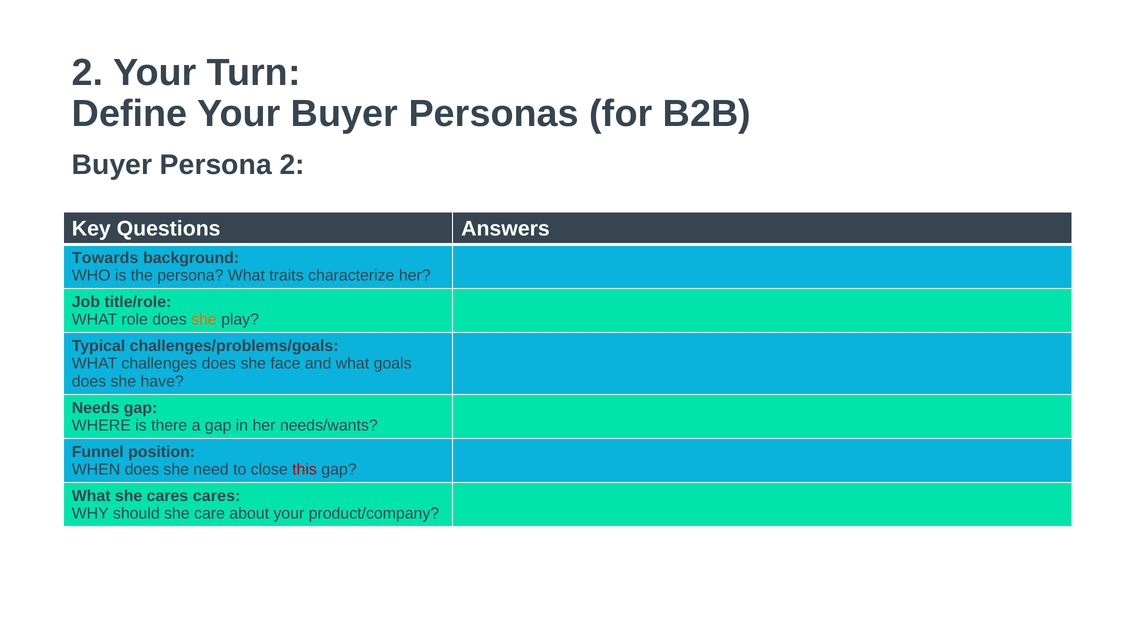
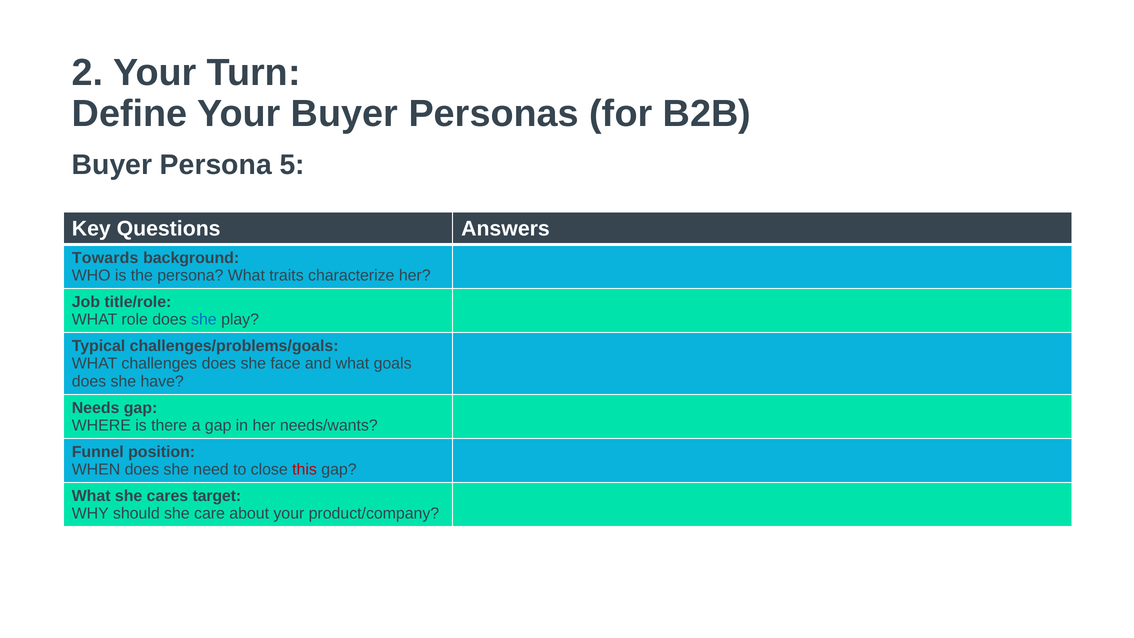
Persona 2: 2 -> 5 (292, 165)
she colour: orange -> blue (204, 320)
cares cares: cares -> target (217, 496)
